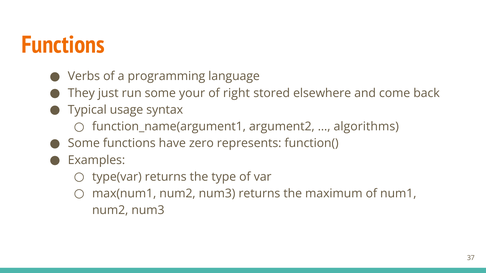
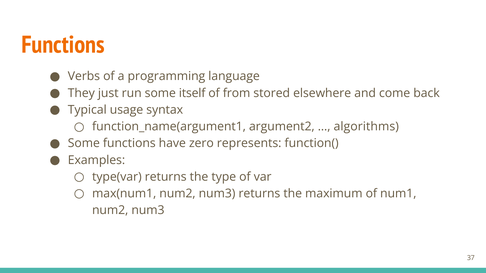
your: your -> itself (192, 93)
right: right -> from (237, 93)
